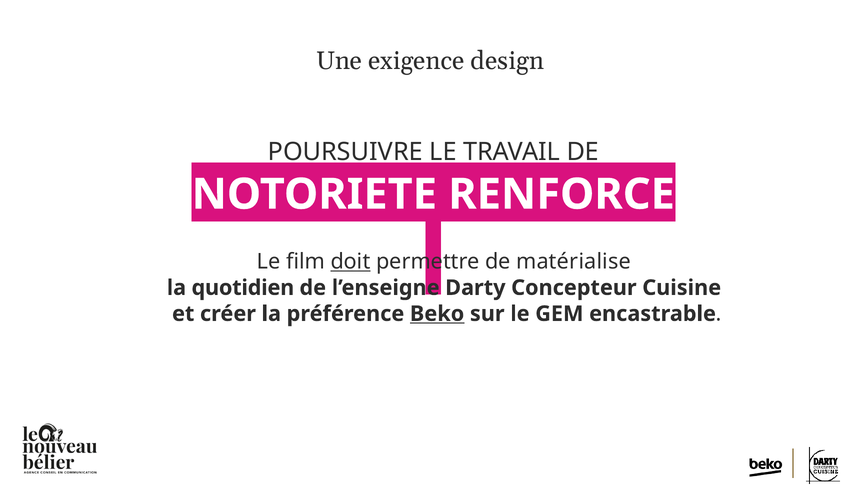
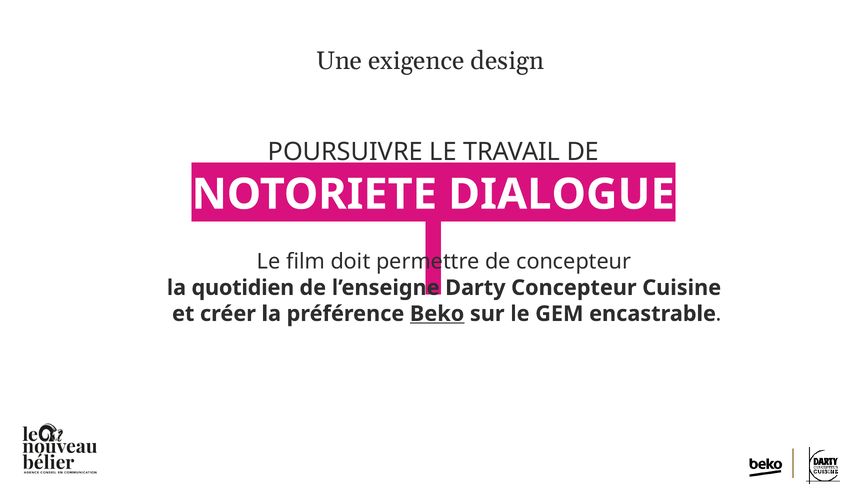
RENFORCE: RENFORCE -> DIALOGUE (562, 194)
doit underline: present -> none (350, 262)
de matérialise: matérialise -> concepteur (574, 262)
